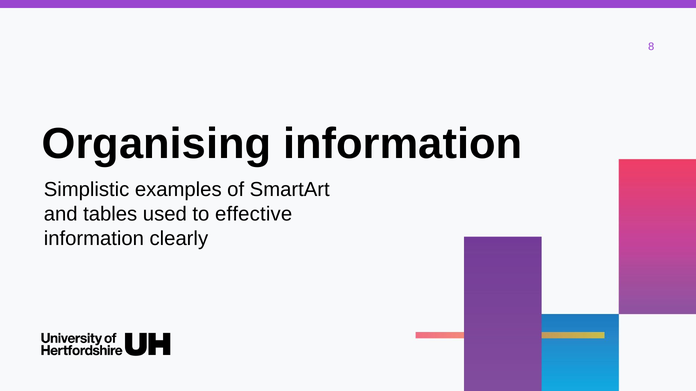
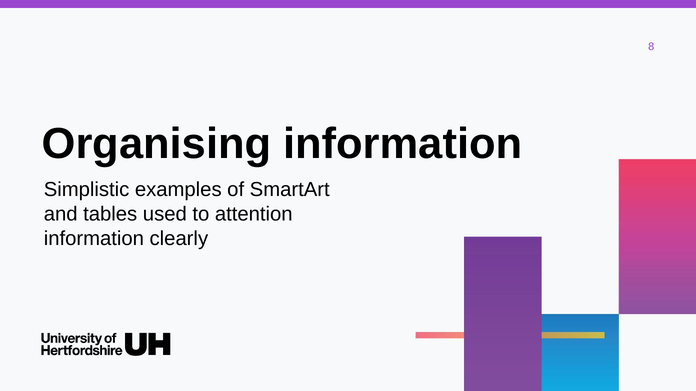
effective: effective -> attention (254, 214)
